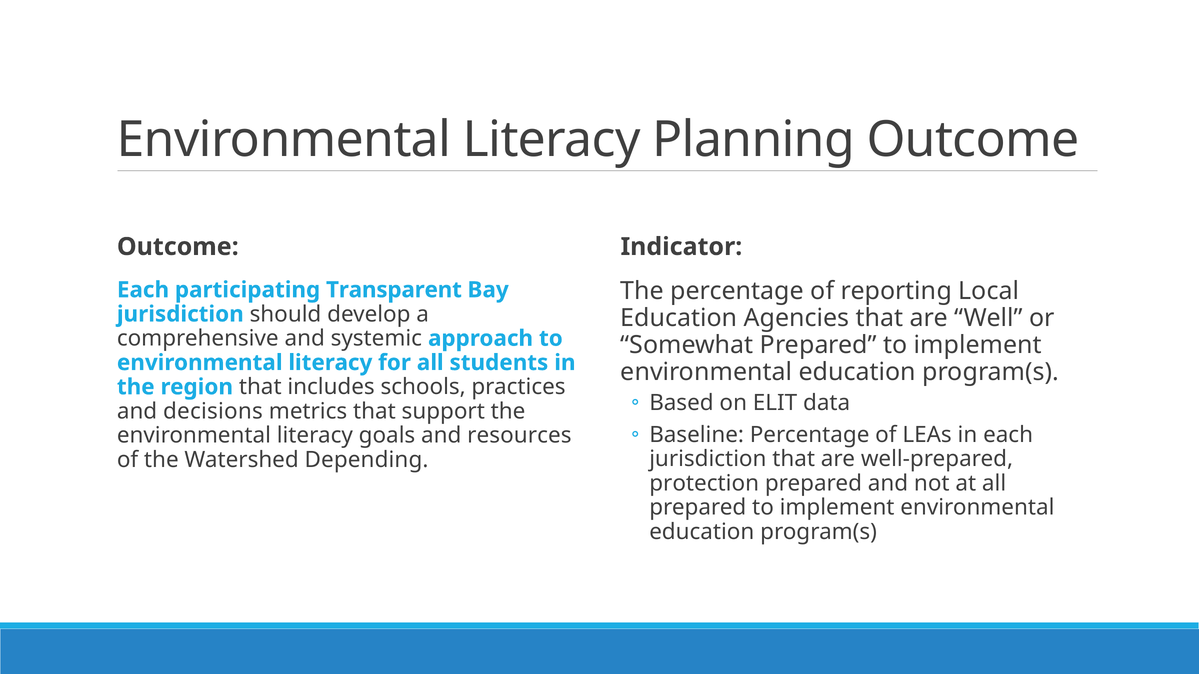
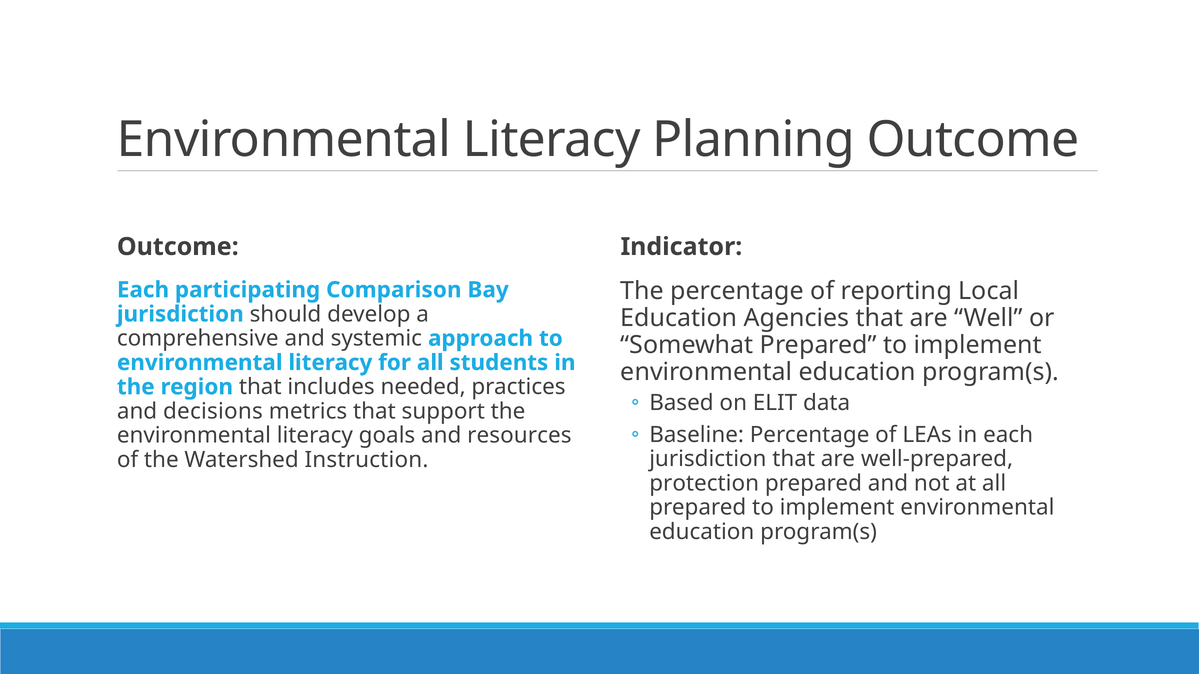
Transparent: Transparent -> Comparison (394, 290)
schools: schools -> needed (423, 387)
Depending: Depending -> Instruction (366, 460)
